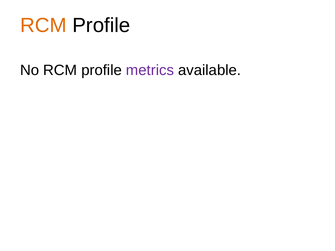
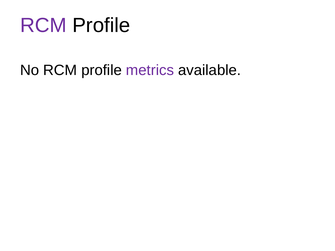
RCM colour: orange -> purple (43, 25)
